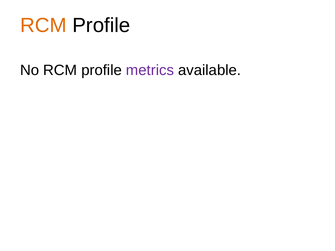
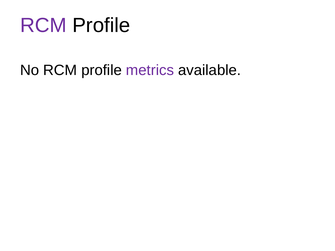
RCM colour: orange -> purple (43, 25)
